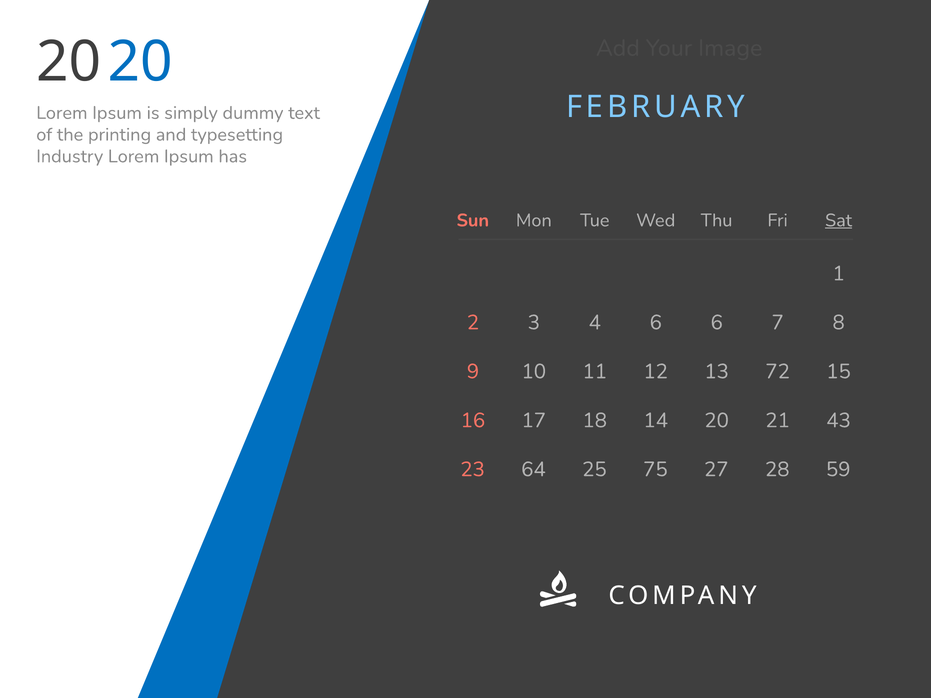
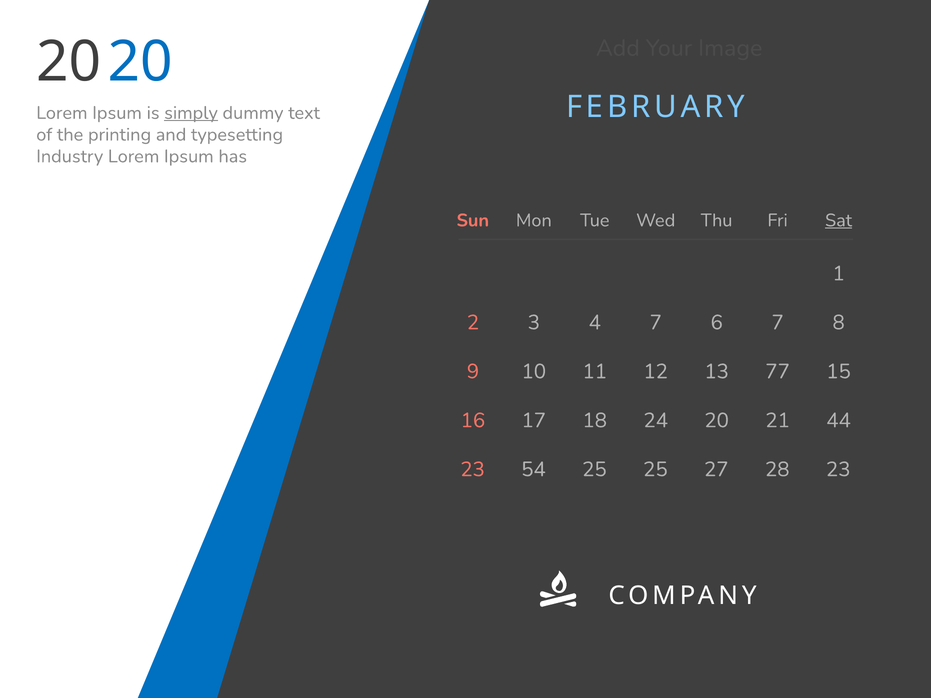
simply underline: none -> present (191, 113)
4 6: 6 -> 7 (656, 323)
72: 72 -> 77 (778, 372)
14: 14 -> 24 (656, 421)
43: 43 -> 44 (839, 421)
64: 64 -> 54 (533, 470)
25 75: 75 -> 25 (655, 470)
28 59: 59 -> 23 (838, 470)
